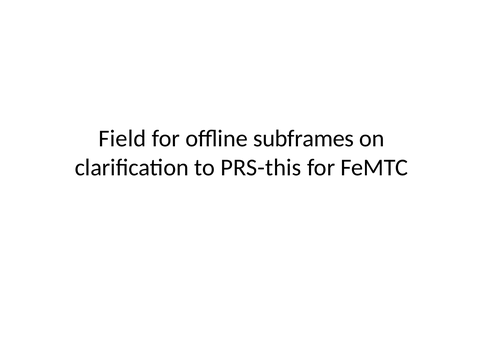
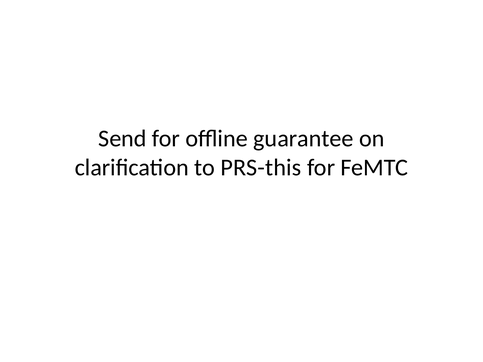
Field: Field -> Send (122, 139)
subframes: subframes -> guarantee (303, 139)
